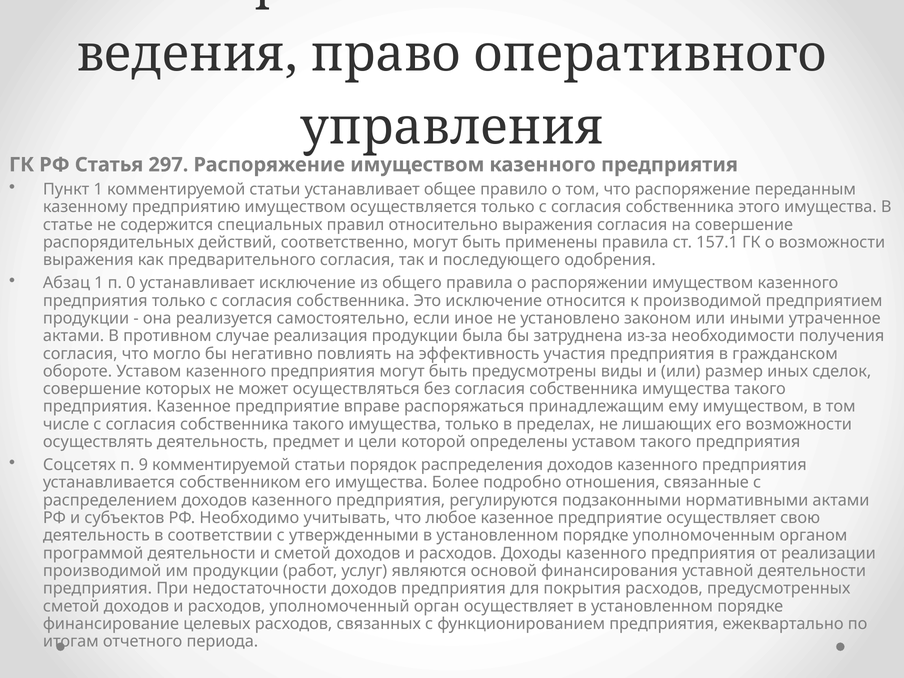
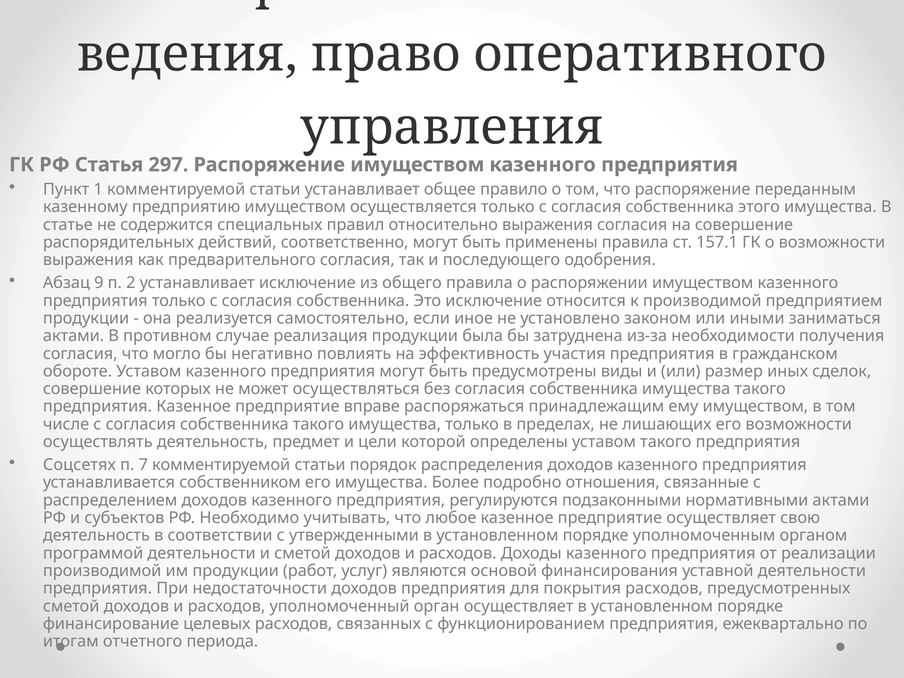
Абзац 1: 1 -> 9 (99, 283)
0: 0 -> 2 (131, 283)
утраченное: утраченное -> заниматься (835, 318)
9: 9 -> 7 (143, 465)
